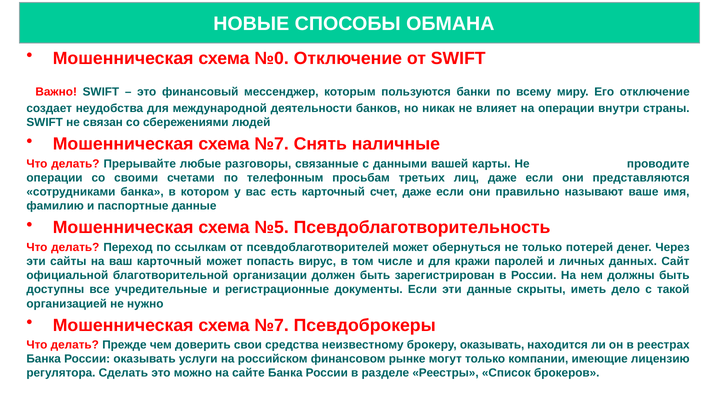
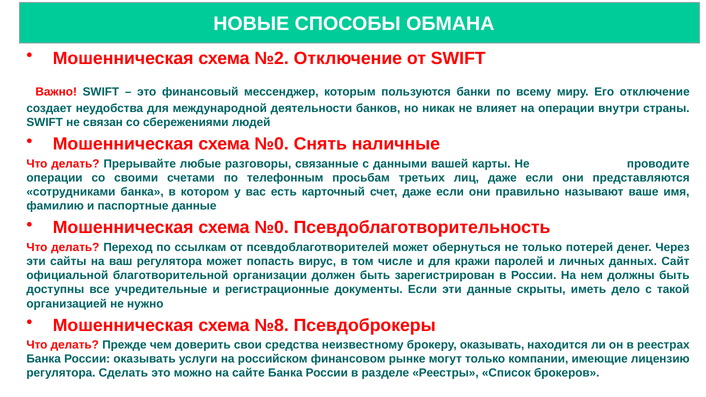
№0: №0 -> №2 (272, 58)
№7: №7 -> №0 (272, 144)
№5: №5 -> №0 (272, 228)
ваш карточный: карточный -> регулятора (169, 261)
№7: №7 -> №8 (272, 325)
